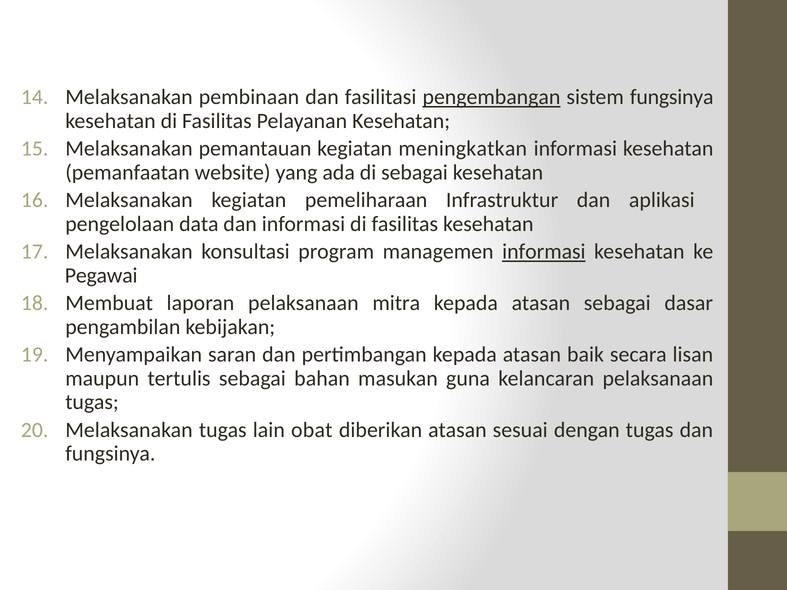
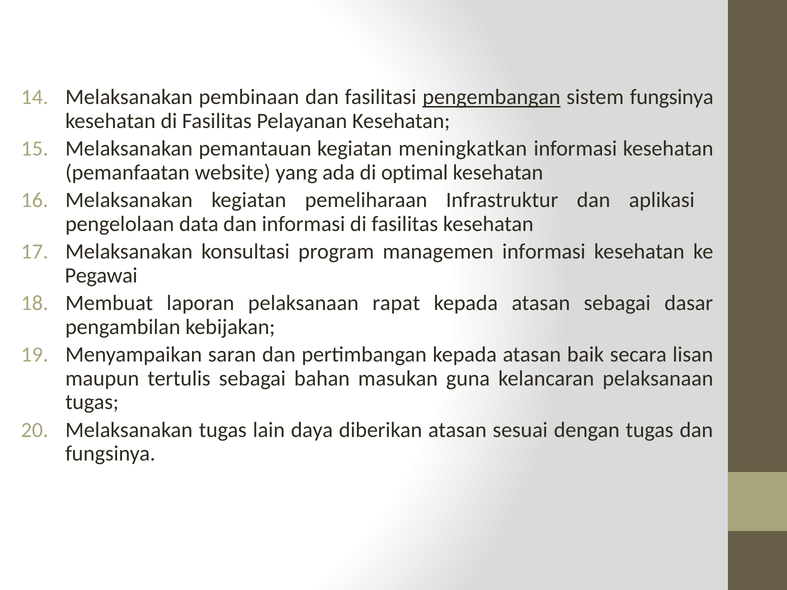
di sebagai: sebagai -> optimal (415, 172)
informasi underline: present -> none (544, 252)
mitra: mitra -> rapat (396, 303)
obat: obat -> daya (312, 430)
